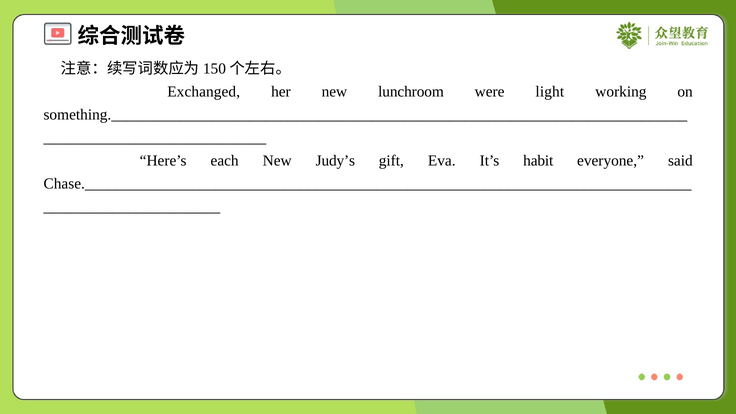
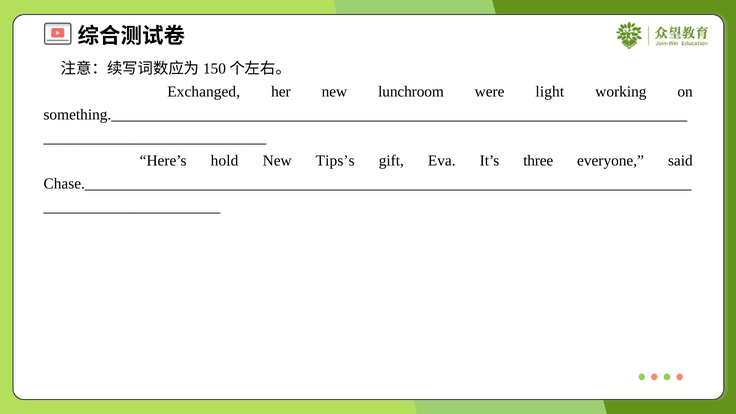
each: each -> hold (225, 161)
Judy’s: Judy’s -> Tips’s (335, 161)
habit: habit -> three (538, 161)
